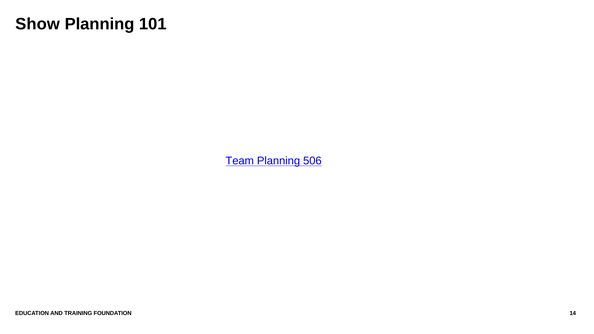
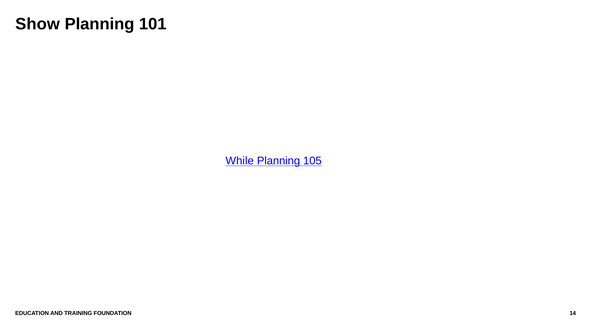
Team: Team -> While (240, 161)
506: 506 -> 105 (312, 161)
